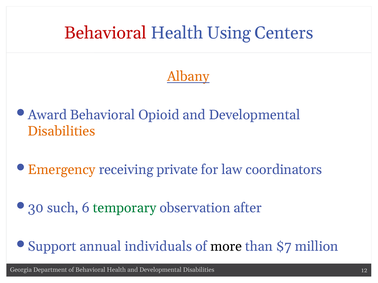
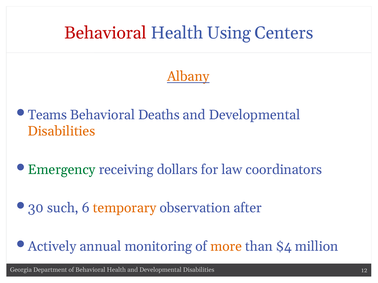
Award: Award -> Teams (47, 115)
Opioid: Opioid -> Deaths (159, 115)
Emergency colour: orange -> green (62, 170)
private: private -> dollars (177, 170)
temporary colour: green -> orange (125, 208)
Support: Support -> Actively (52, 247)
individuals: individuals -> monitoring (158, 247)
more colour: black -> orange (226, 247)
$7: $7 -> $4 (284, 247)
